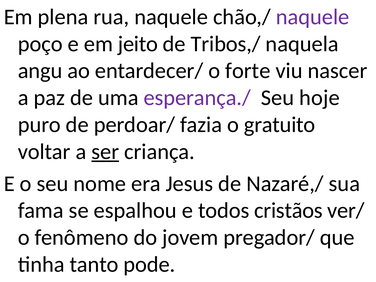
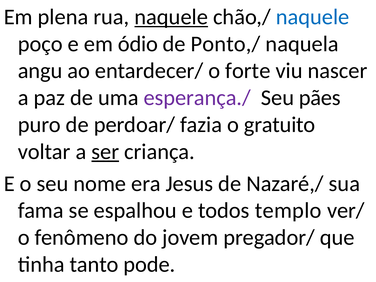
naquele underline: none -> present (171, 17)
naquele colour: purple -> blue (313, 17)
jeito: jeito -> ódio (138, 44)
Tribos,/: Tribos,/ -> Ponto,/ (225, 44)
hoje: hoje -> pães (320, 98)
cristãos: cristãos -> templo (288, 211)
